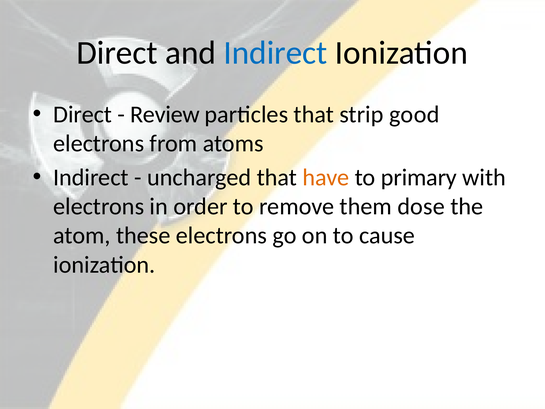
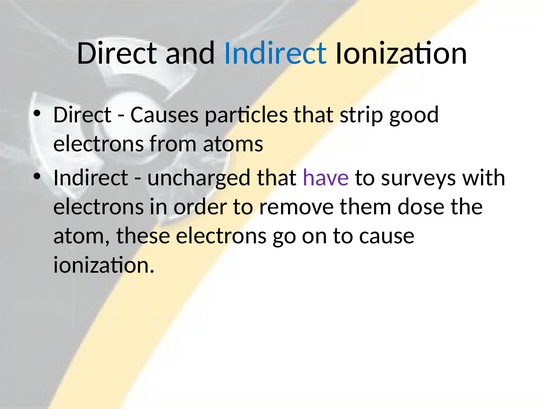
Review: Review -> Causes (165, 114)
have colour: orange -> purple (326, 177)
primary: primary -> surveys (419, 177)
